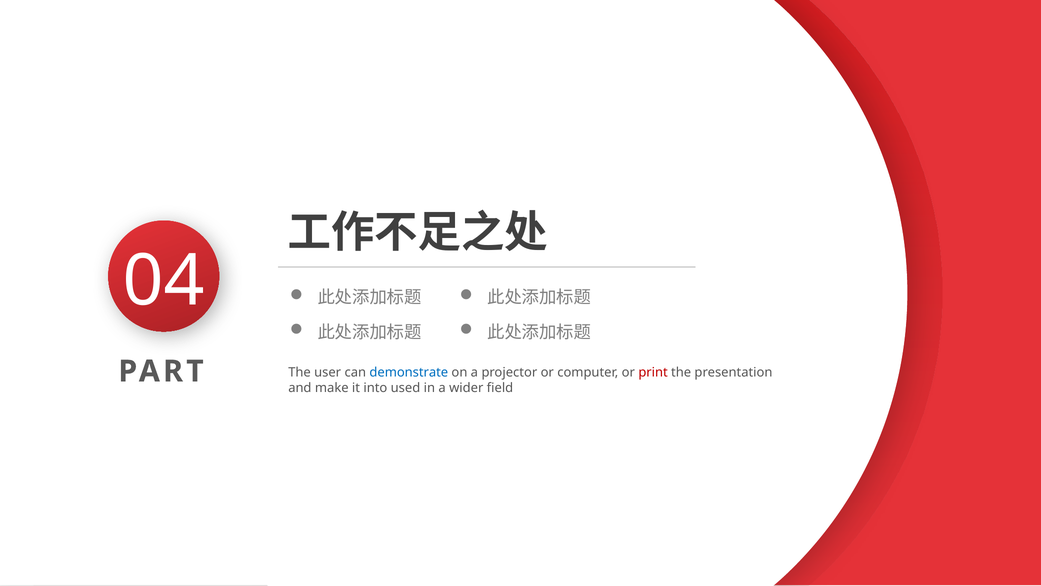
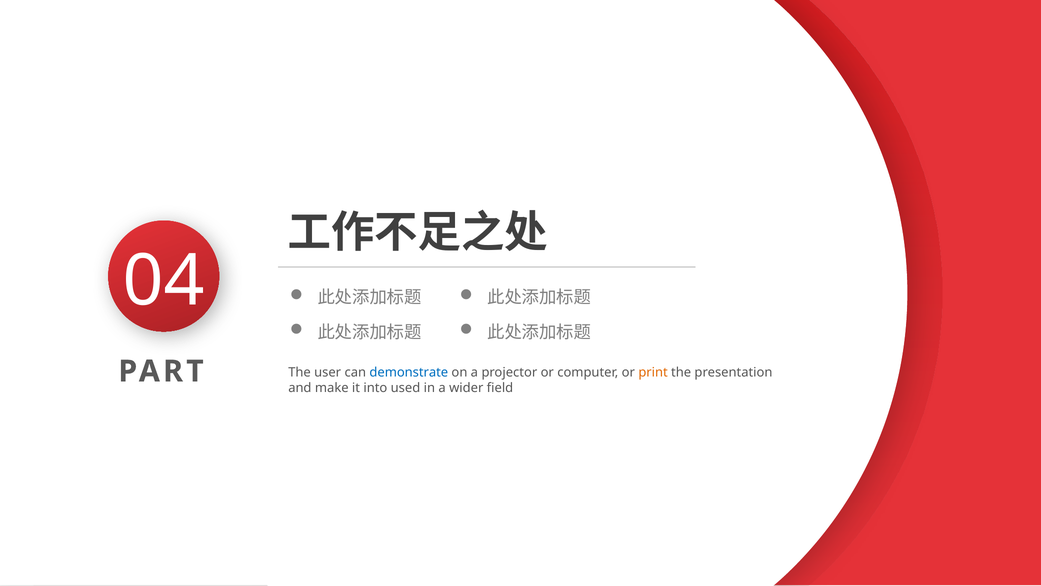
print colour: red -> orange (653, 372)
